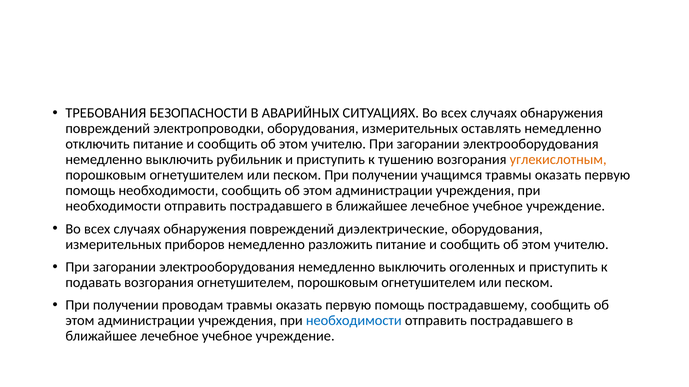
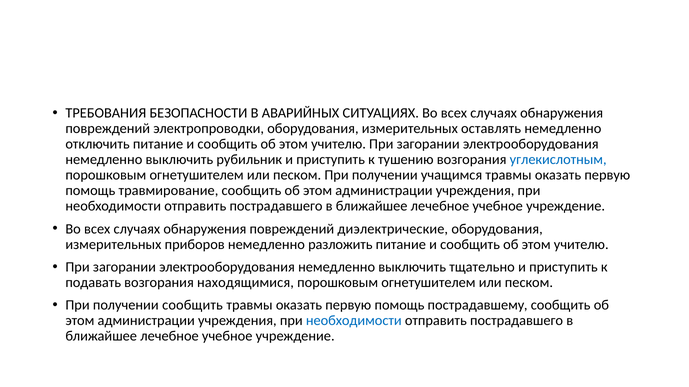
углекислотным colour: orange -> blue (558, 160)
помощь необходимости: необходимости -> травмирование (168, 191)
оголенных: оголенных -> тщательно (482, 267)
возгорания огнетушителем: огнетушителем -> находящимися (245, 283)
получении проводам: проводам -> сообщить (193, 305)
